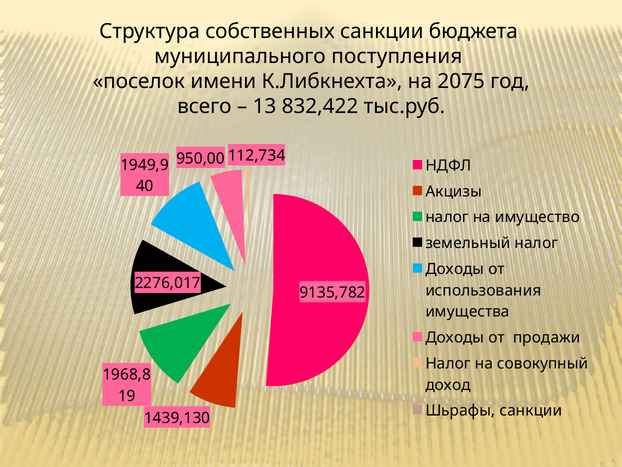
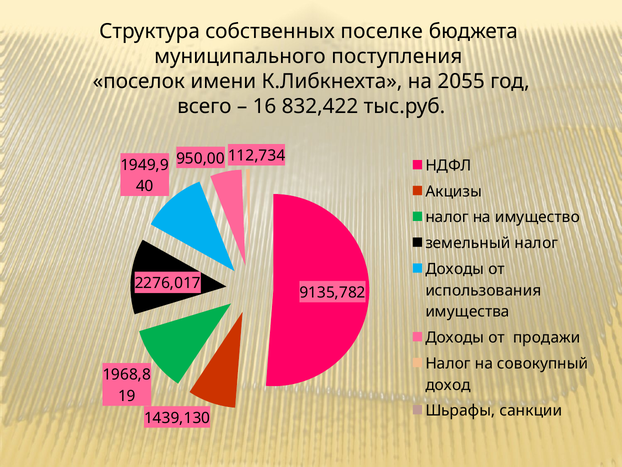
собственных санкции: санкции -> поселке (382, 32)
2075: 2075 -> 2055 (461, 81)
13: 13 -> 16 (264, 106)
